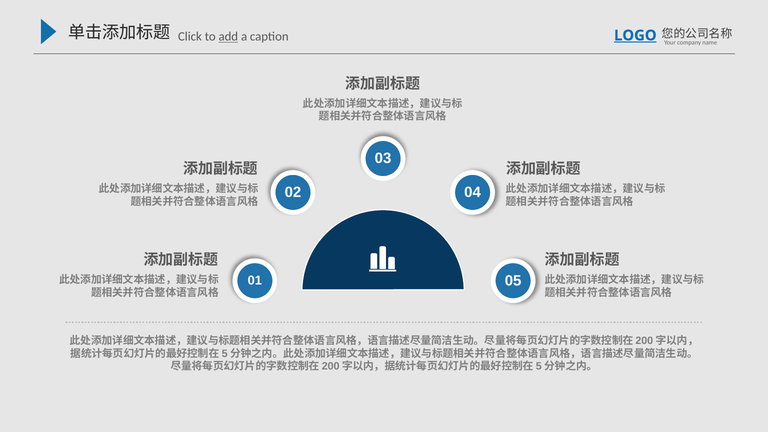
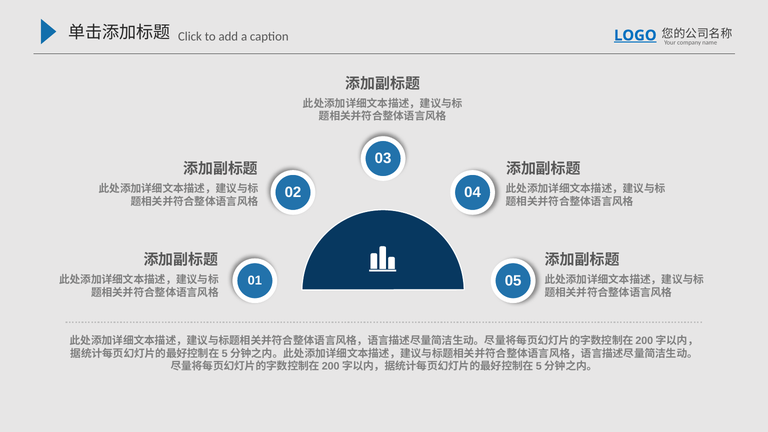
add underline: present -> none (228, 37)
